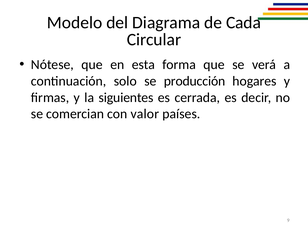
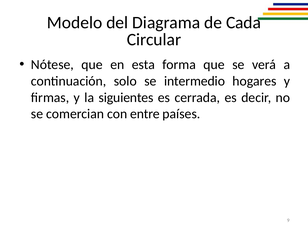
producción: producción -> intermedio (195, 81)
valor: valor -> entre (145, 114)
